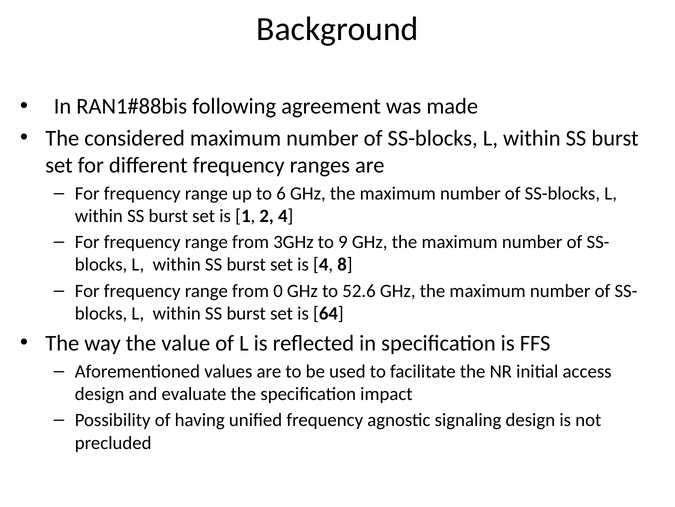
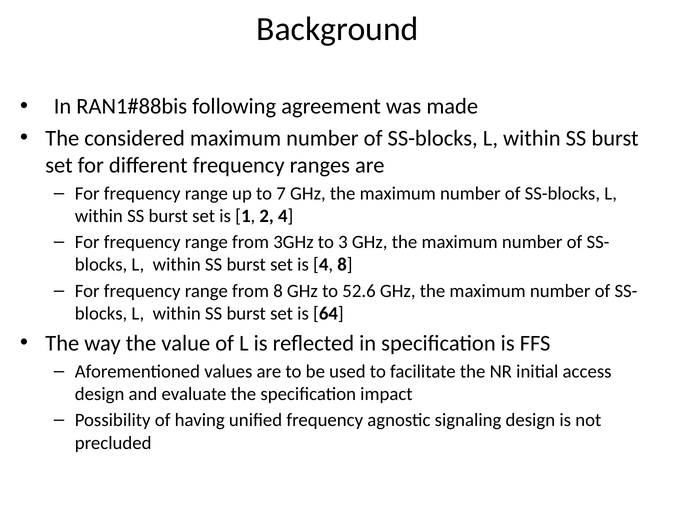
6: 6 -> 7 (281, 193)
9: 9 -> 3 (343, 242)
from 0: 0 -> 8 (278, 291)
